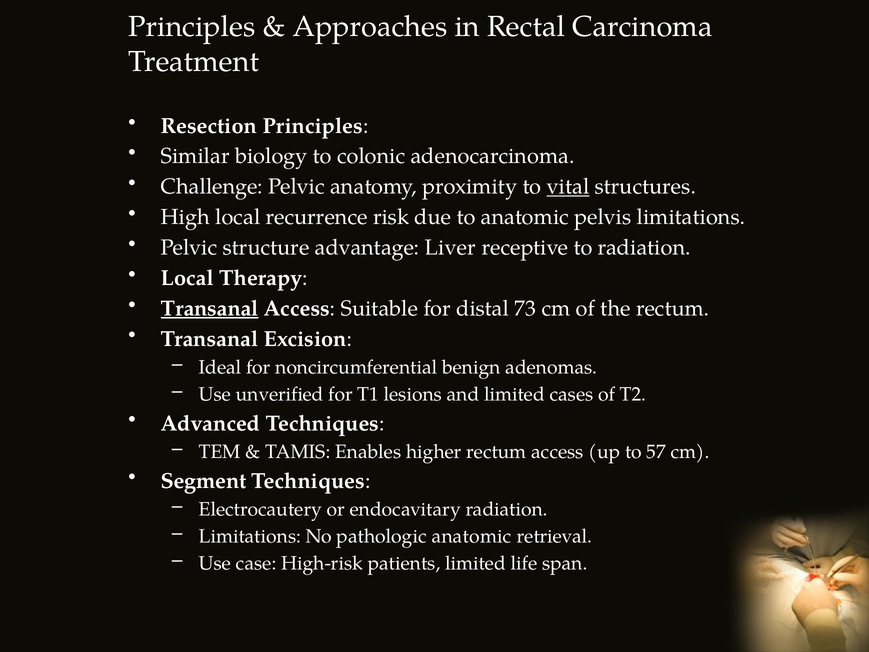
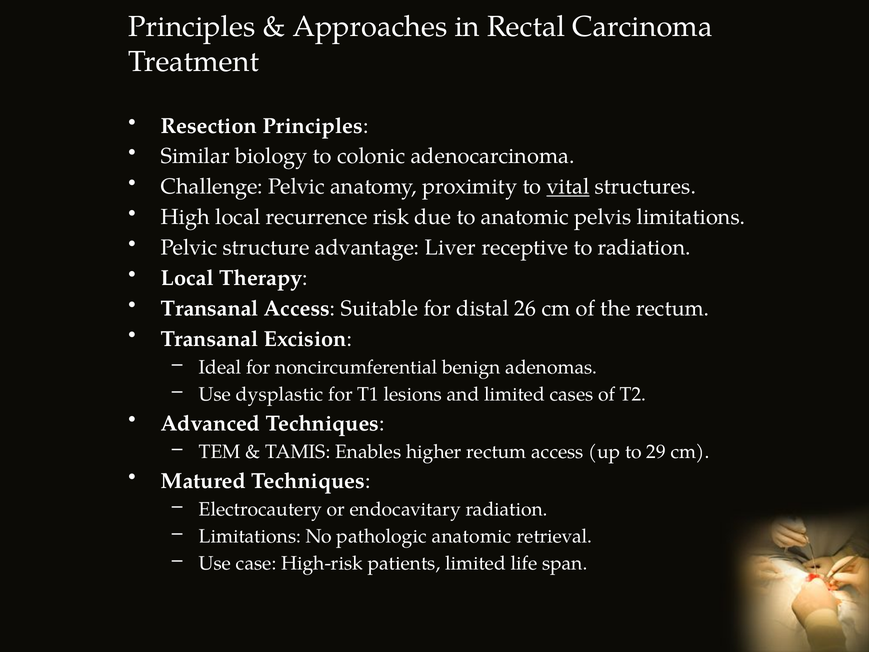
Transanal underline: present -> none (210, 308)
73: 73 -> 26 (525, 308)
unverified: unverified -> dysplastic (280, 394)
57: 57 -> 29 (656, 452)
Segment: Segment -> Matured (203, 481)
